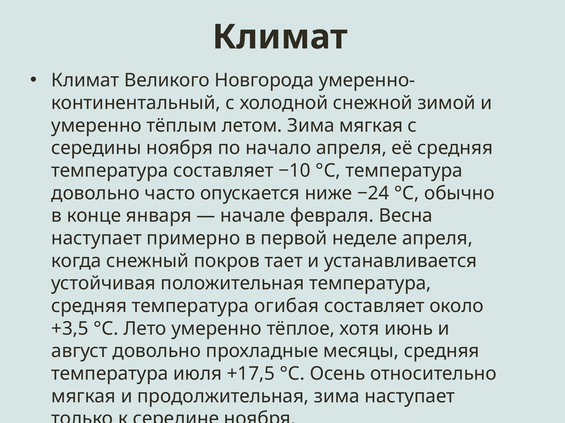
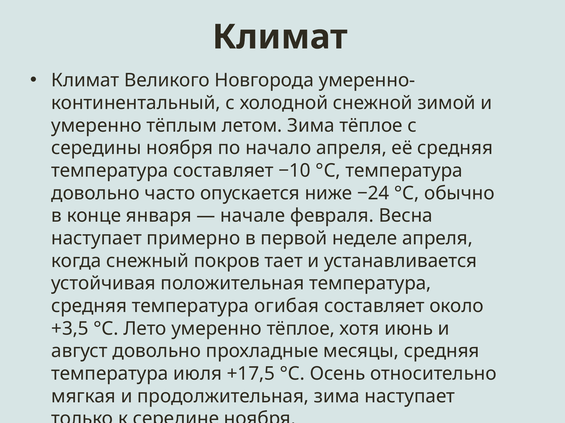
Зима мягкая: мягкая -> тёплое (371, 126)
